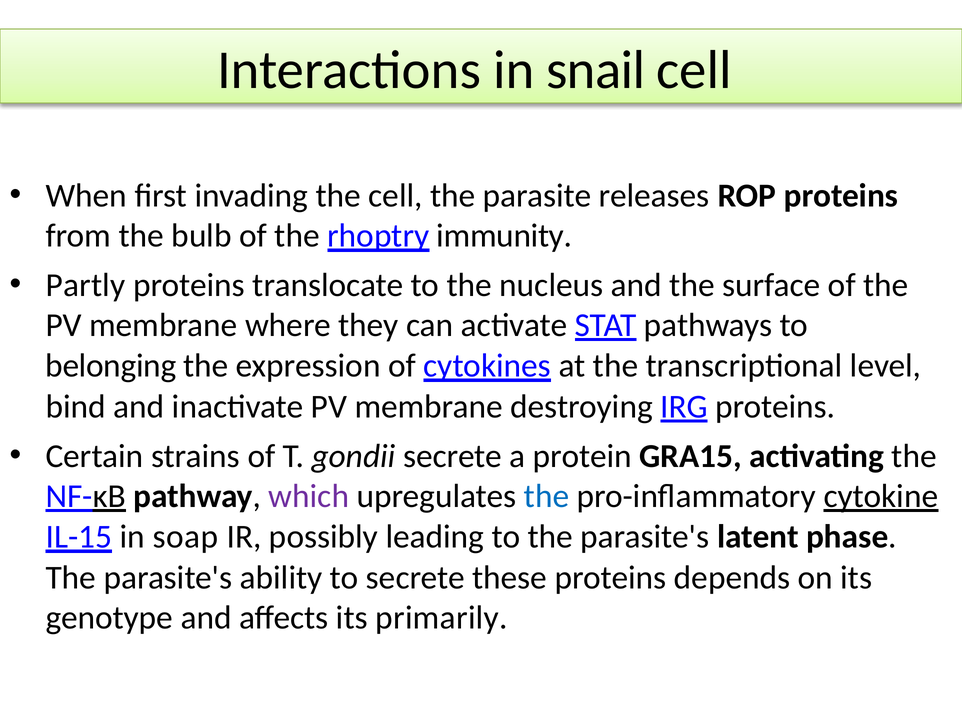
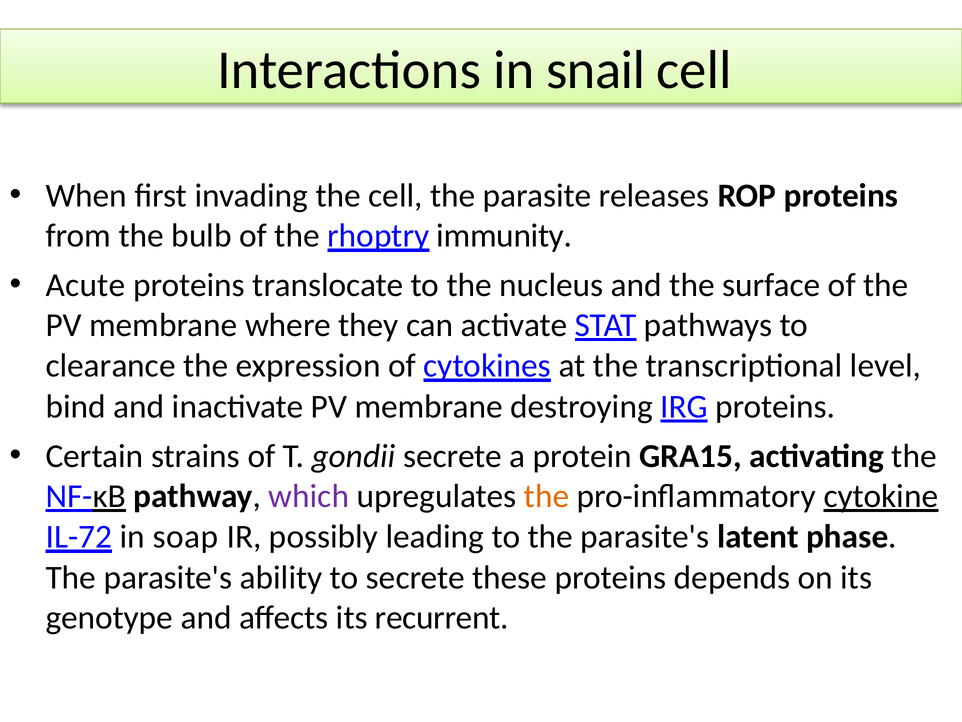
Partly: Partly -> Acute (86, 285)
belonging: belonging -> clearance (111, 366)
the colour: blue -> orange (546, 496)
IL-15: IL-15 -> IL-72 (79, 536)
primarily: primarily -> recurrent (442, 617)
